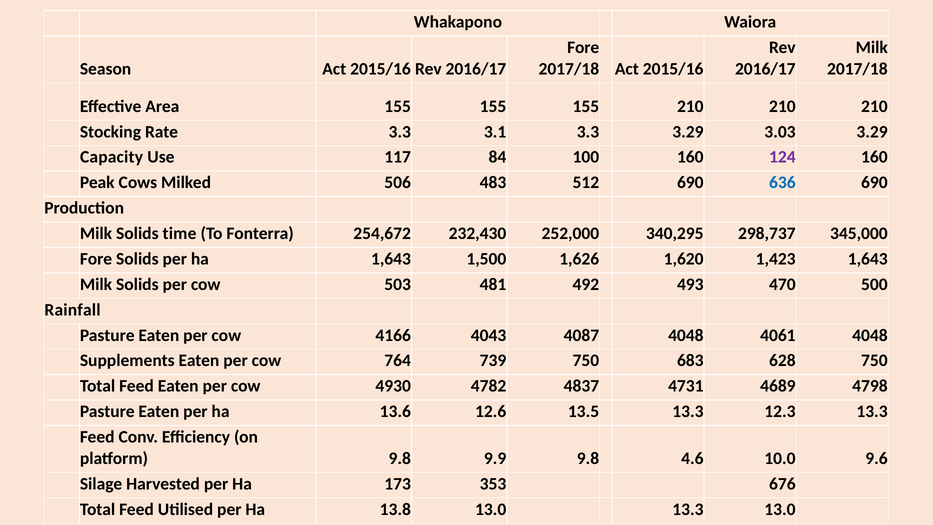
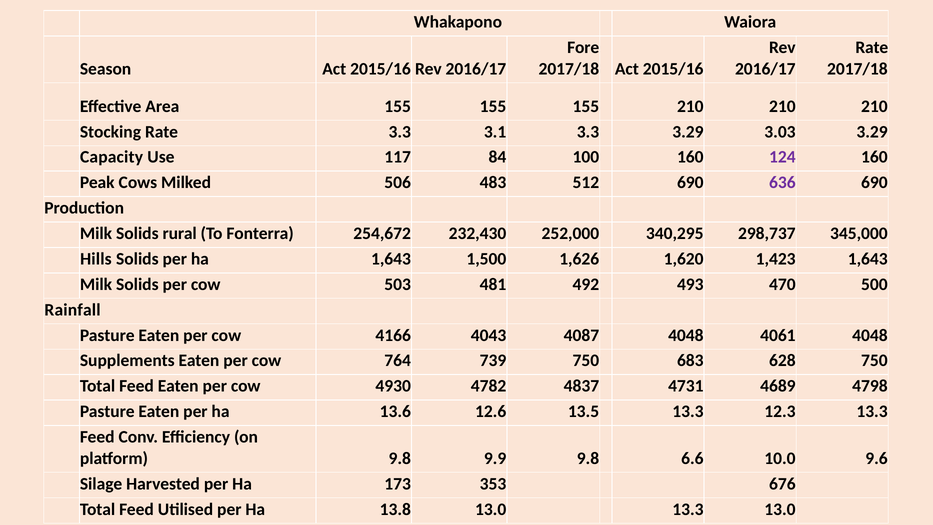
Milk: Milk -> Rate (872, 47)
636 colour: blue -> purple (782, 183)
time: time -> rural (180, 233)
Fore: Fore -> Hills (96, 259)
4.6: 4.6 -> 6.6 (692, 458)
